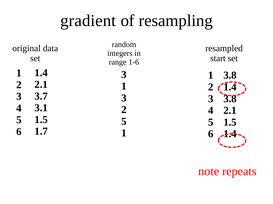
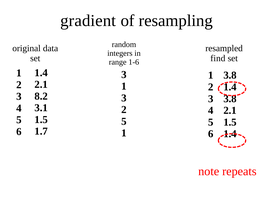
start: start -> find (218, 59)
3.7: 3.7 -> 8.2 (41, 96)
